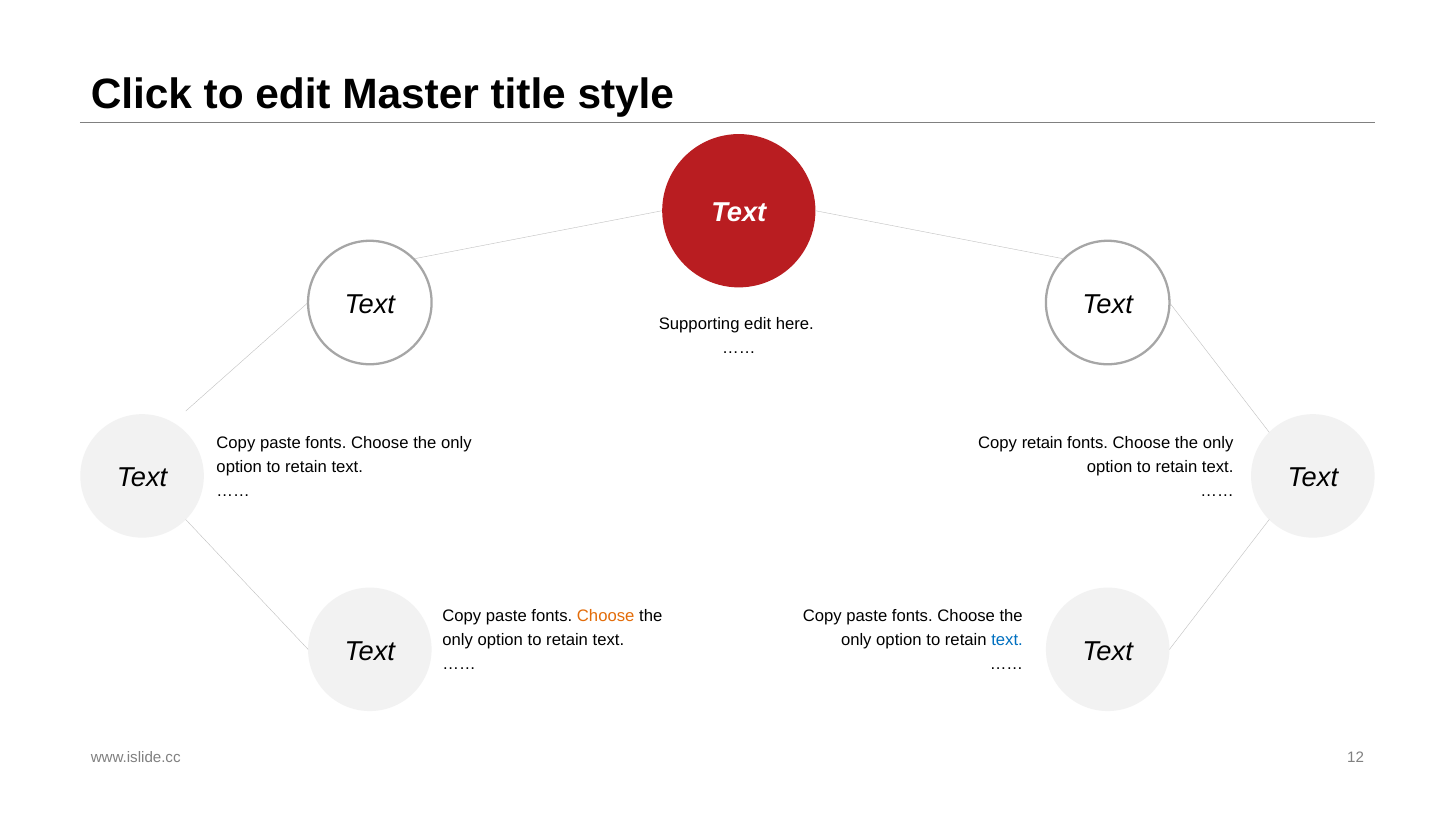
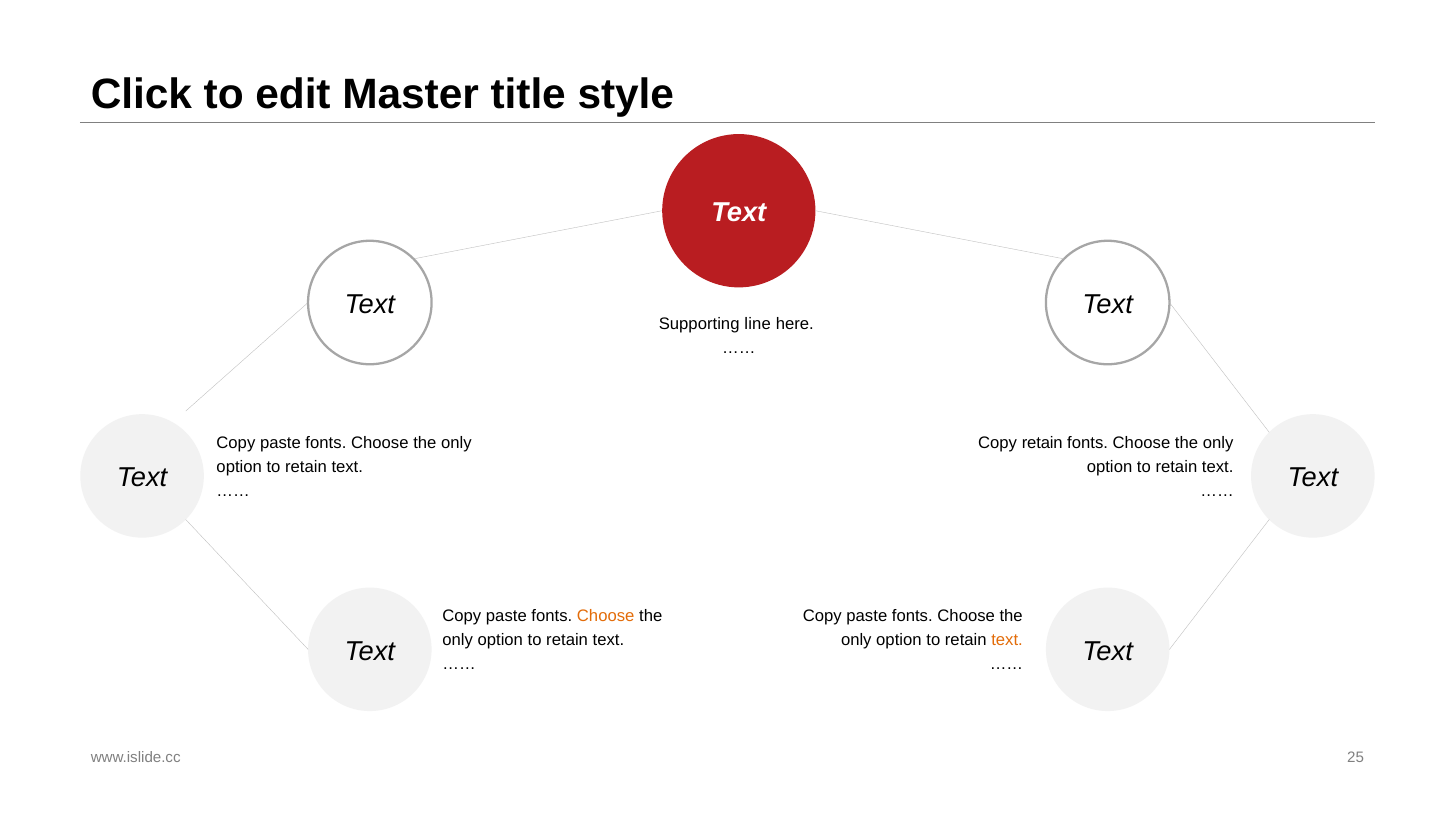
Supporting edit: edit -> line (758, 324)
text colour: blue -> orange (1007, 641)
12: 12 -> 25 (1356, 758)
